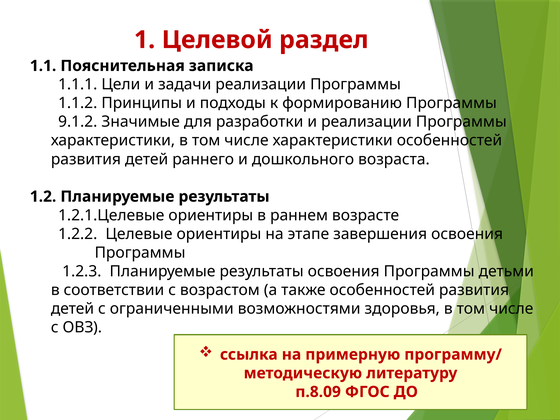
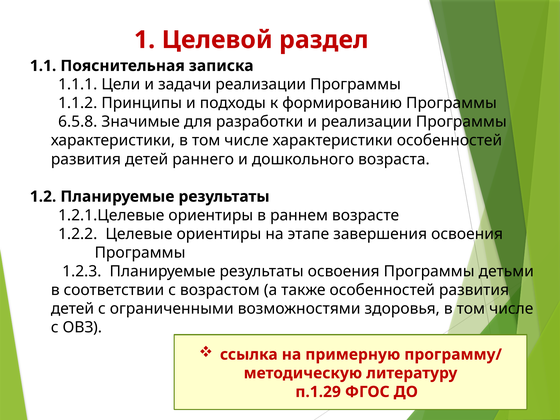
9.1.2: 9.1.2 -> 6.5.8 (78, 122)
п.8.09: п.8.09 -> п.1.29 (318, 392)
